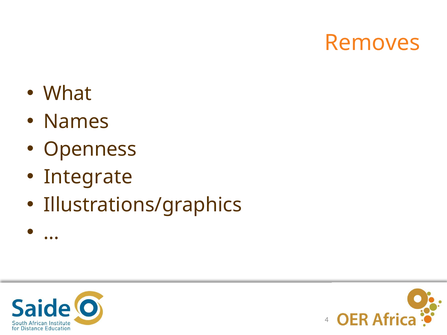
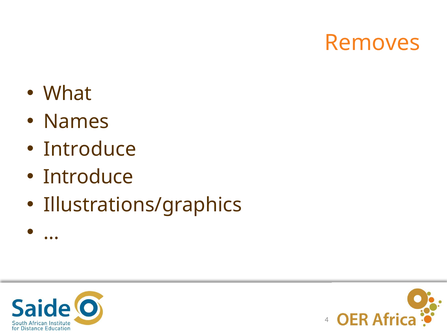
Openness: Openness -> Introduce (90, 149)
Integrate: Integrate -> Introduce (88, 177)
